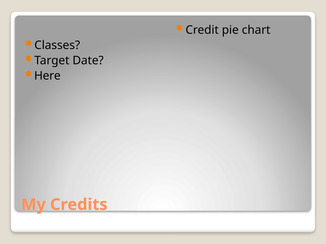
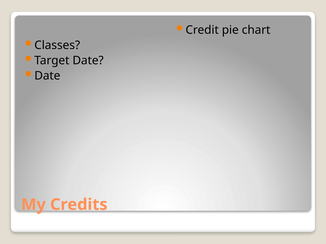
Here: Here -> Date (47, 76)
